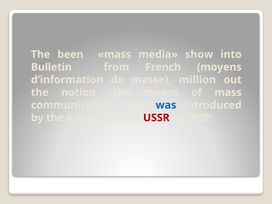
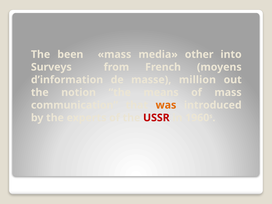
show: show -> other (199, 54)
Bulletin: Bulletin -> Surveys (51, 67)
was colour: blue -> orange (166, 105)
